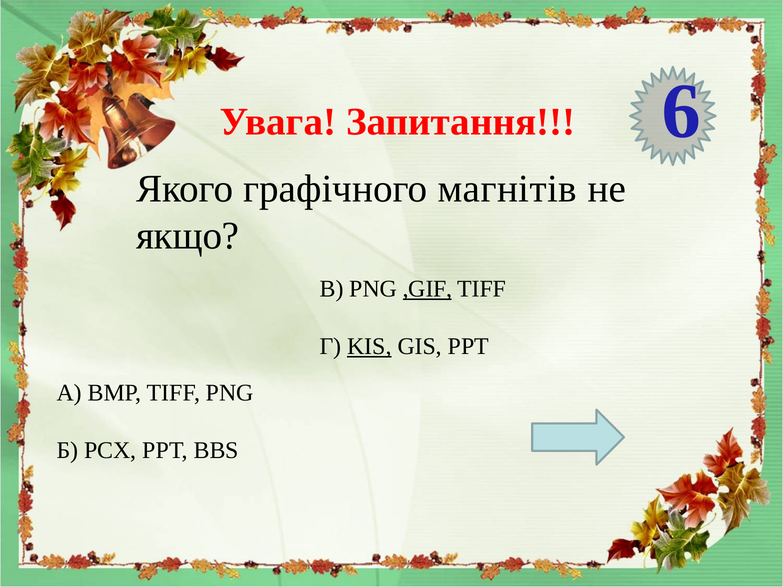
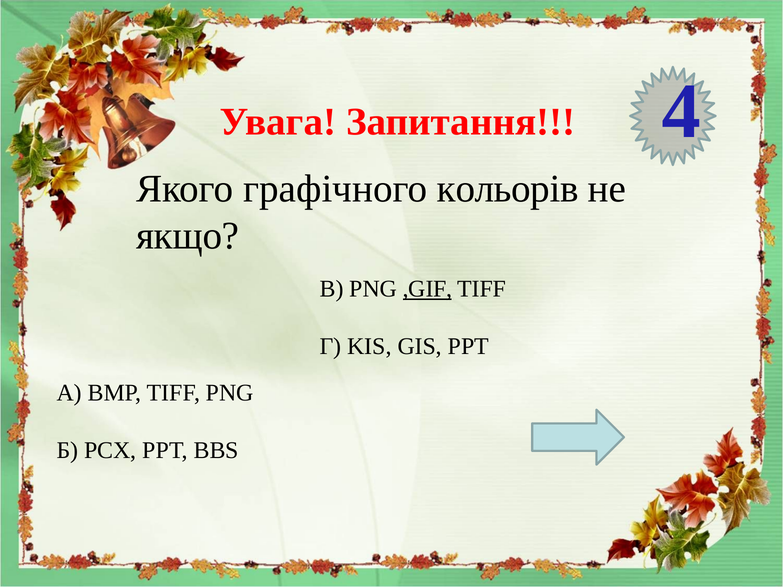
6: 6 -> 4 (681, 111)
магнітів: магнітів -> кольорів (508, 189)
KIS underline: present -> none (369, 346)
